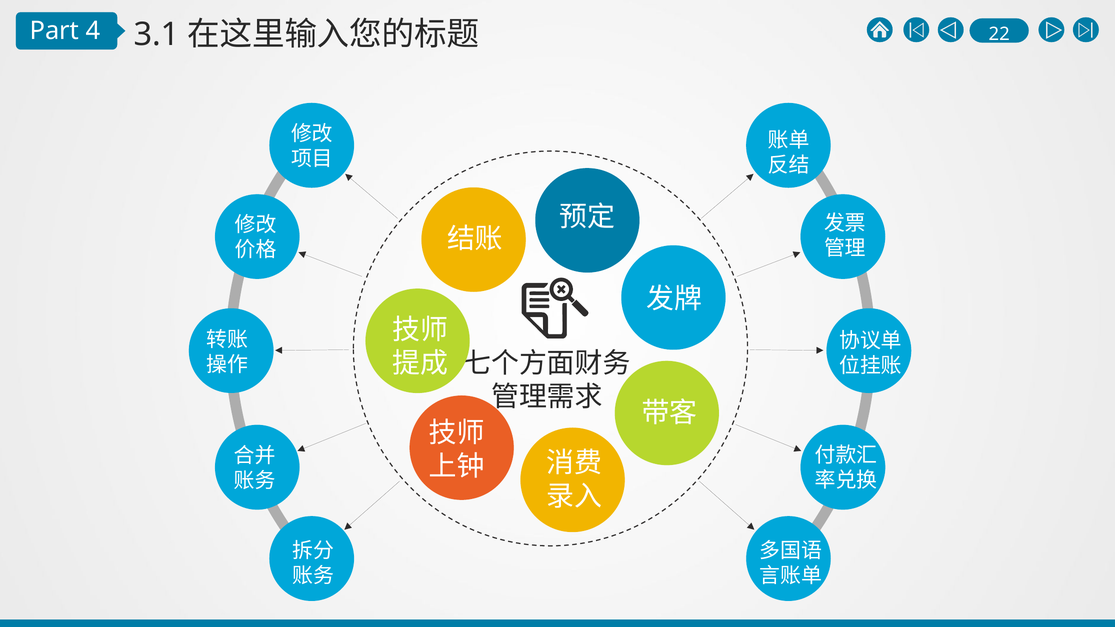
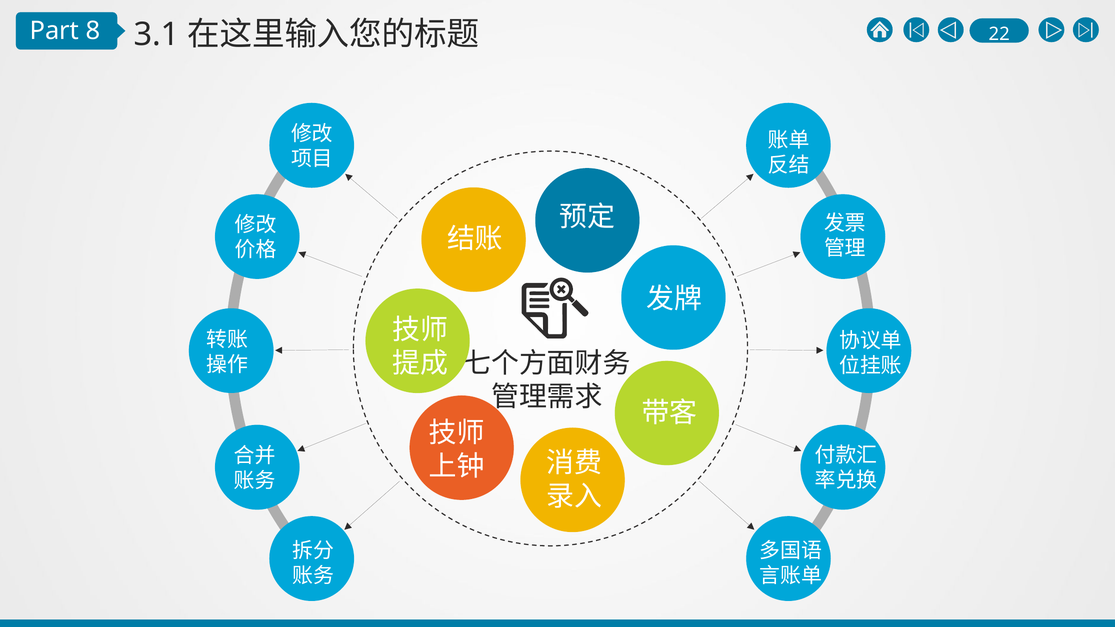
4: 4 -> 8 (93, 31)
